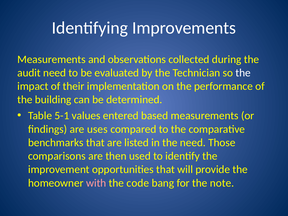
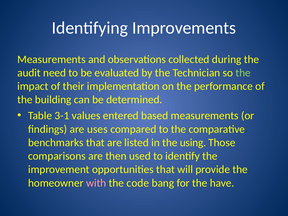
the colour: white -> light green (243, 73)
5-1: 5-1 -> 3-1 (62, 116)
the need: need -> using (193, 143)
note: note -> have (222, 183)
